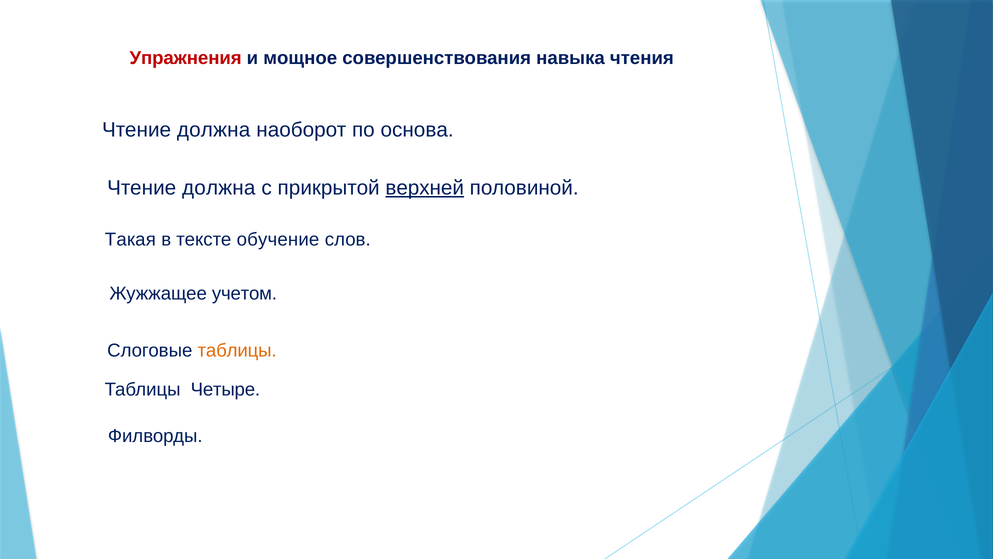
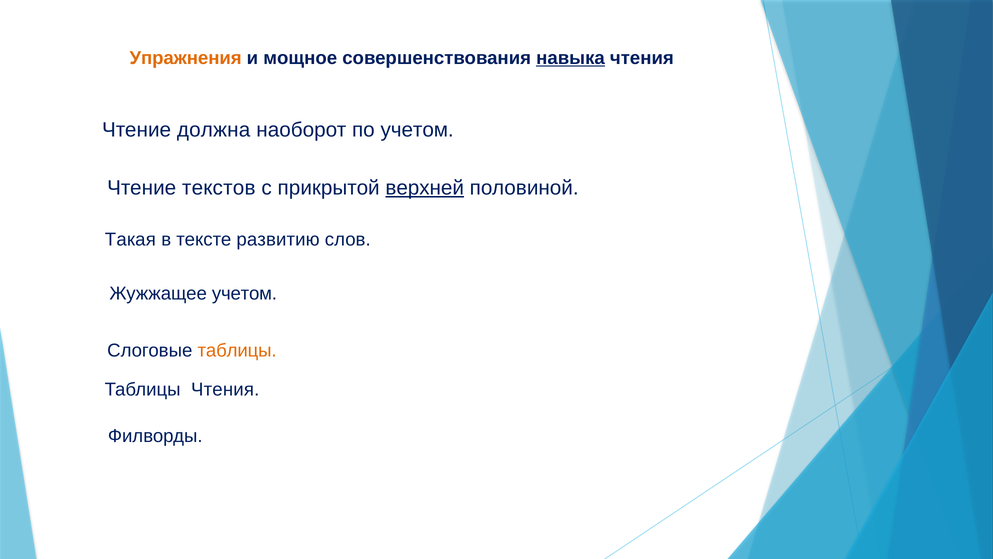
Упражнения colour: red -> orange (186, 58)
навыка underline: none -> present (570, 58)
по основа: основа -> учетом (417, 130)
должна: должна -> текстов (219, 188)
обучение: обучение -> развитию (278, 239)
Таблицы Четыре: Четыре -> Чтения (225, 389)
